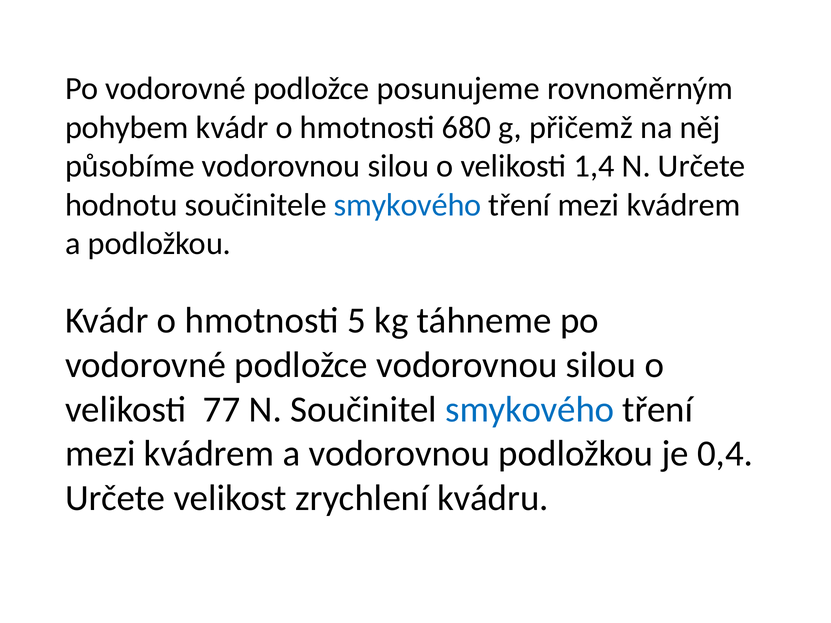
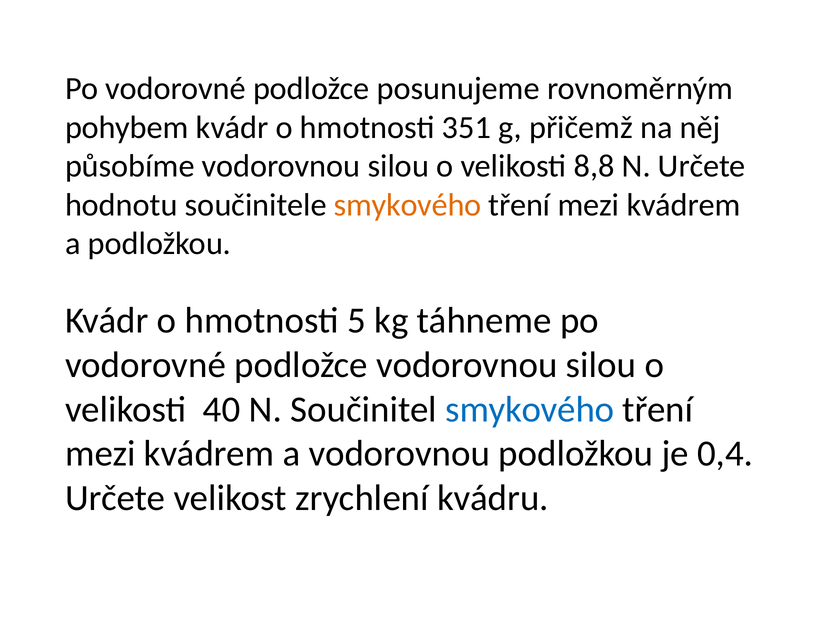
680: 680 -> 351 (466, 127)
1,4: 1,4 -> 8,8 (594, 166)
smykového colour: blue -> orange (408, 205)
77: 77 -> 40 (222, 409)
